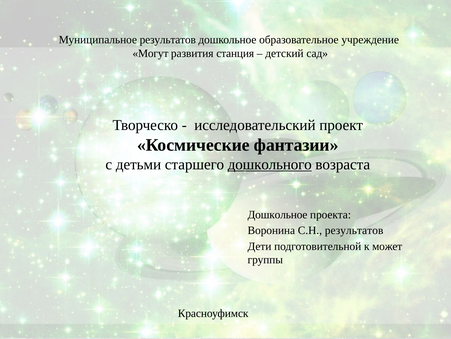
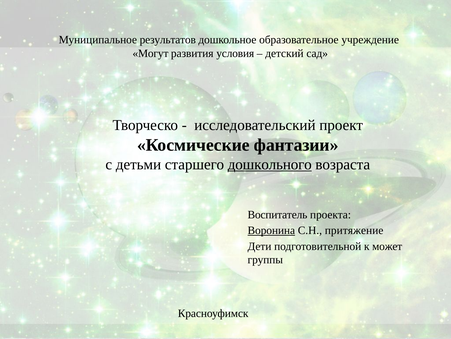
станция: станция -> условия (235, 53)
Дошкольное: Дошкольное -> Воспитатель (277, 214)
Воронина underline: none -> present (271, 230)
С.Н результатов: результатов -> притяжение (354, 230)
